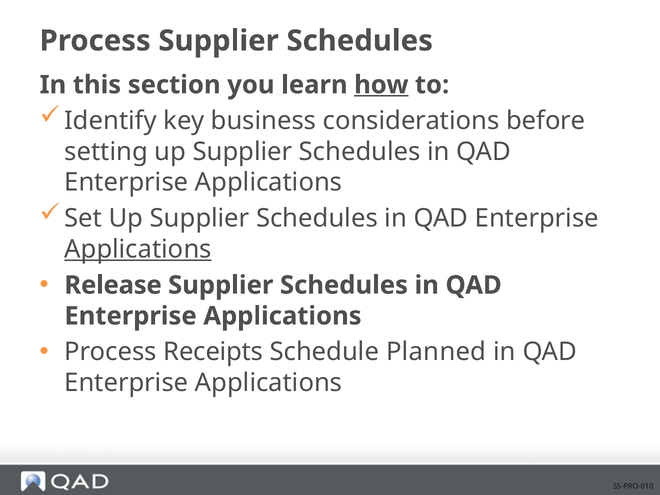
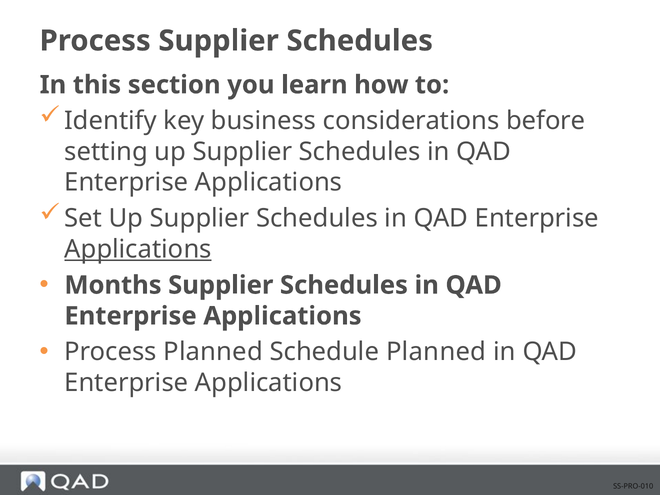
how underline: present -> none (381, 85)
Release: Release -> Months (113, 285)
Process Receipts: Receipts -> Planned (213, 352)
